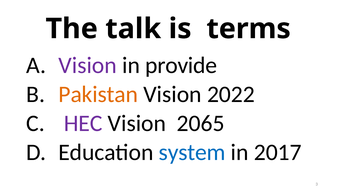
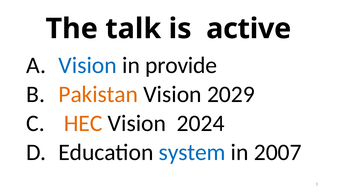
terms: terms -> active (249, 29)
Vision colour: purple -> blue (88, 65)
2022: 2022 -> 2029 (231, 95)
HEC colour: purple -> orange (83, 124)
2065: 2065 -> 2024 (201, 124)
2017: 2017 -> 2007 (278, 153)
